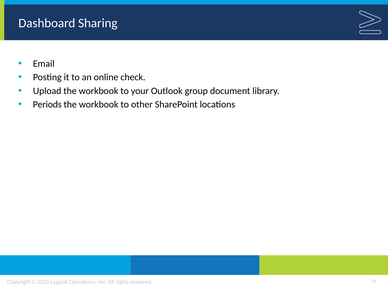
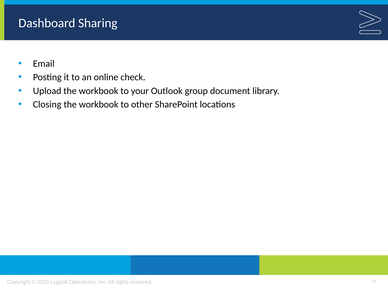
Periods: Periods -> Closing (47, 104)
